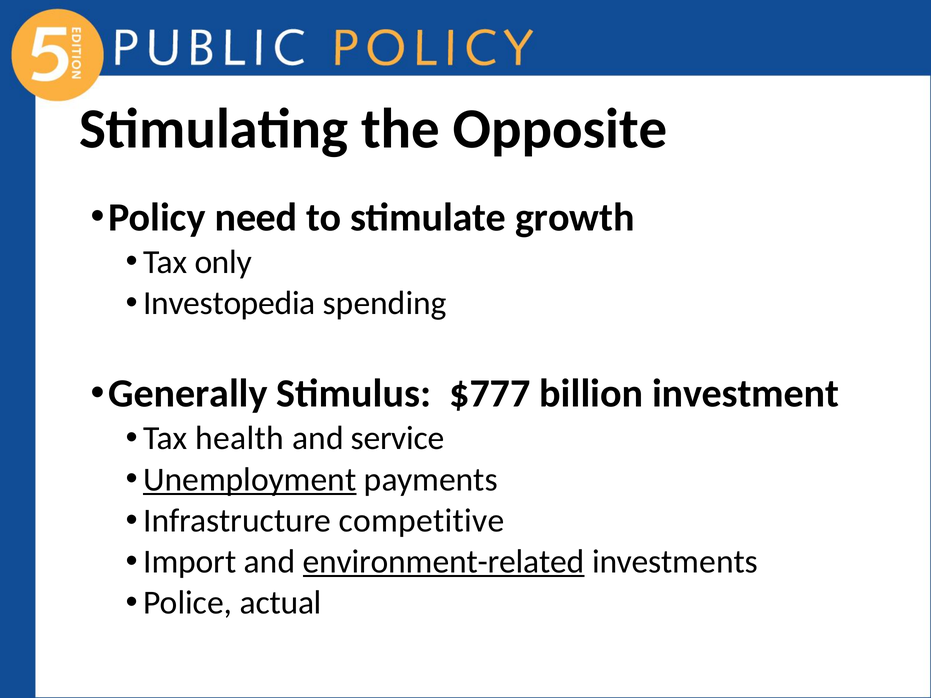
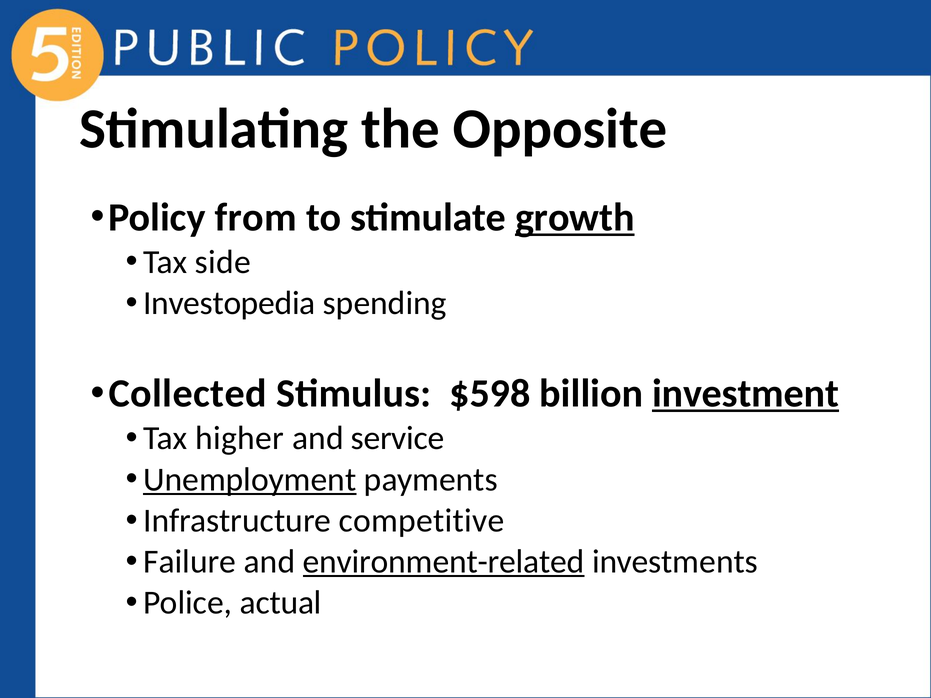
need: need -> from (256, 217)
growth underline: none -> present (575, 217)
only: only -> side (223, 262)
Generally: Generally -> Collected (188, 394)
$777: $777 -> $598 (490, 394)
investment underline: none -> present (746, 394)
health: health -> higher (240, 439)
Import: Import -> Failure (190, 562)
